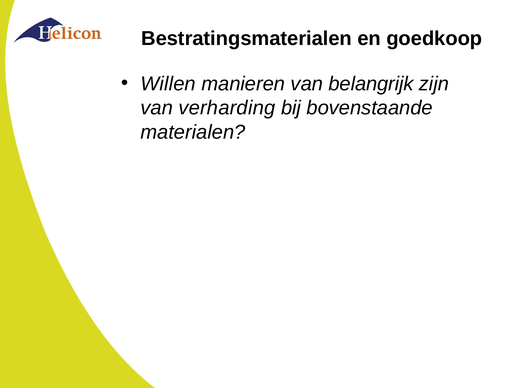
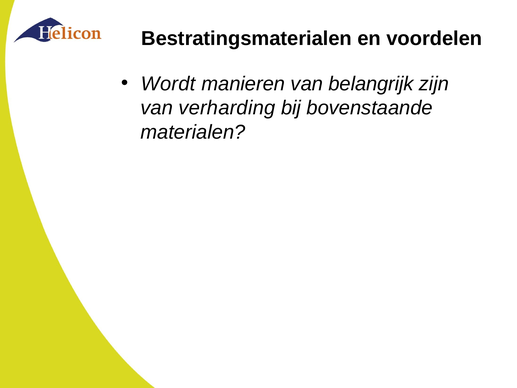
goedkoop: goedkoop -> voordelen (434, 39)
Willen: Willen -> Wordt (168, 84)
